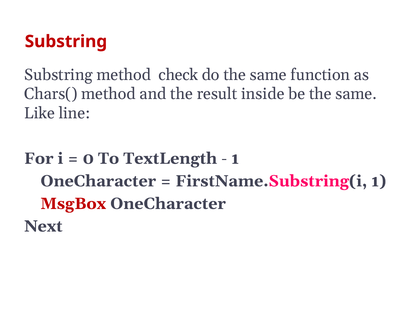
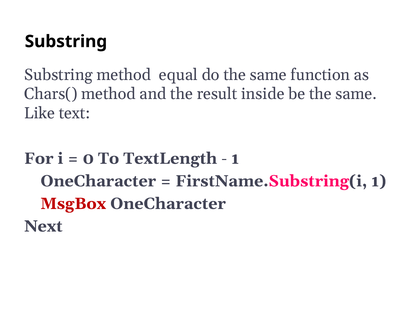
Substring colour: red -> black (66, 41)
check: check -> equal (178, 75)
line: line -> text (74, 113)
